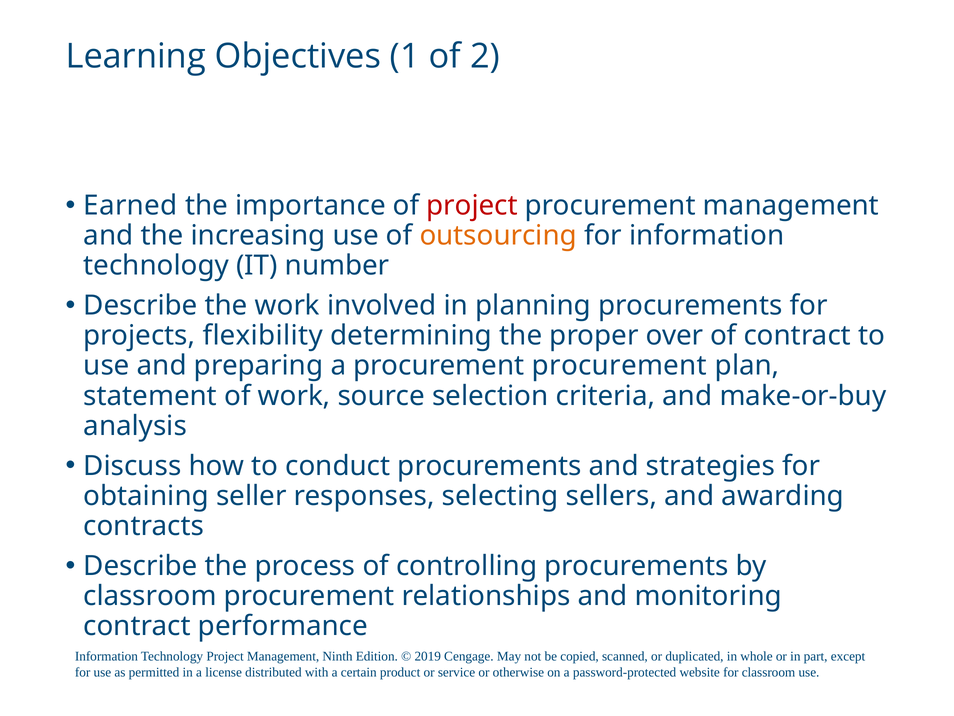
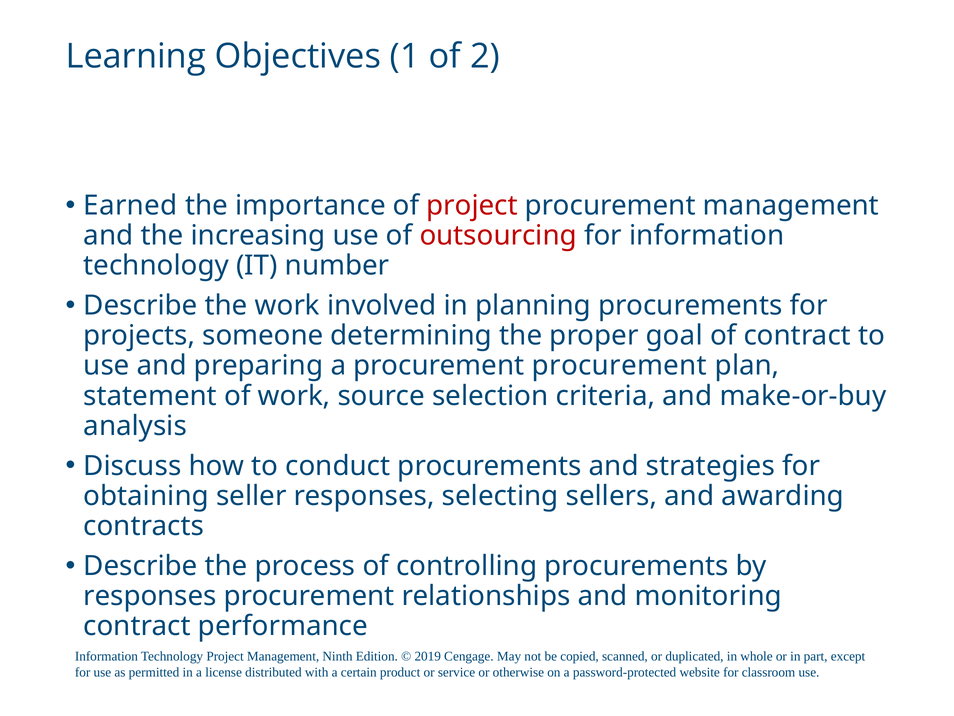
outsourcing colour: orange -> red (498, 235)
flexibility: flexibility -> someone (263, 335)
over: over -> goal (674, 335)
classroom: classroom -> responses (150, 596)
